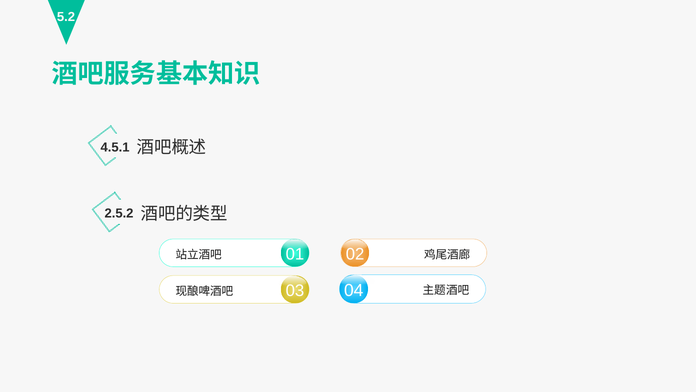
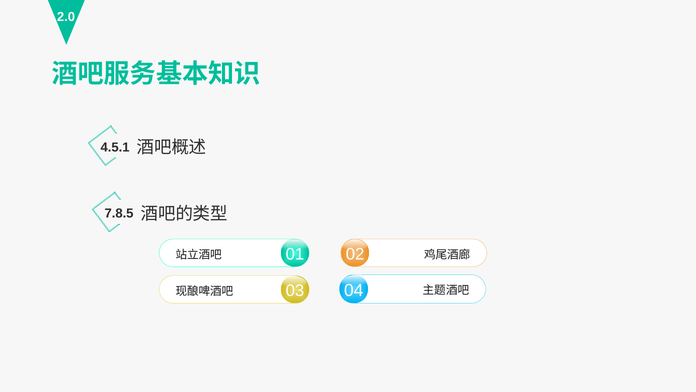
5.2: 5.2 -> 2.0 (66, 17)
2.5.2: 2.5.2 -> 7.8.5 (119, 213)
